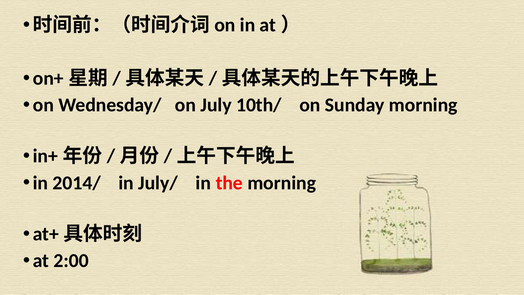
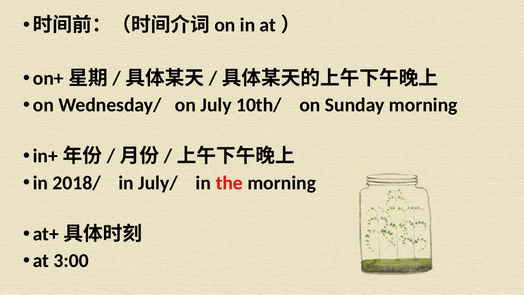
2014/: 2014/ -> 2018/ (77, 183)
2:00: 2:00 -> 3:00 (71, 260)
